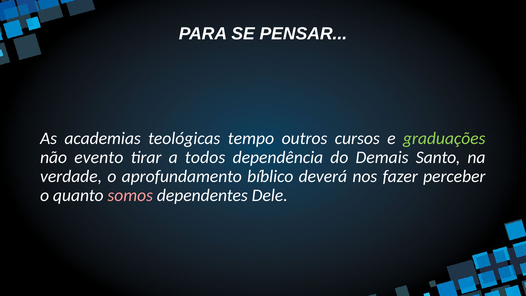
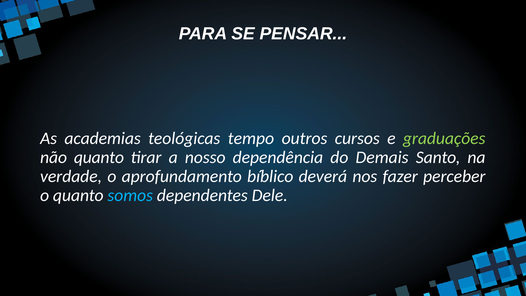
não evento: evento -> quanto (99, 157)
todos: todos -> nosso (205, 157)
somos colour: pink -> light blue (130, 195)
